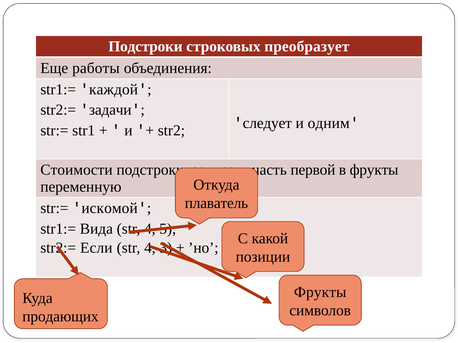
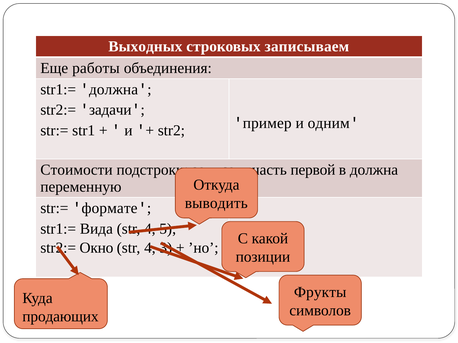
Подстроки: Подстроки -> Выходных (145, 47)
преобразует: преобразует -> записываем (307, 47)
каждой: каждой -> должна (114, 90)
следует: следует -> пример (267, 123)
в фрукты: фрукты -> должна (374, 170)
плаватель: плаватель -> выводить (216, 203)
искомой: искомой -> формате (110, 209)
Если: Если -> Окно (96, 248)
